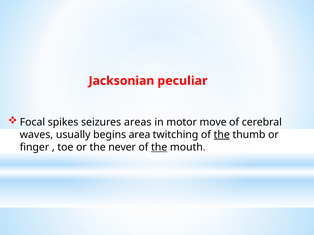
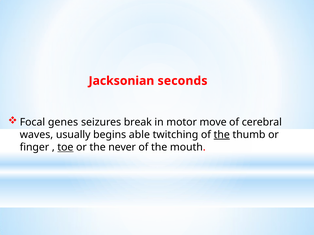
peculiar: peculiar -> seconds (183, 81)
spikes: spikes -> genes (63, 122)
areas: areas -> break (138, 122)
area: area -> able (139, 135)
toe underline: none -> present (65, 148)
the underline: present -> none (159, 148)
